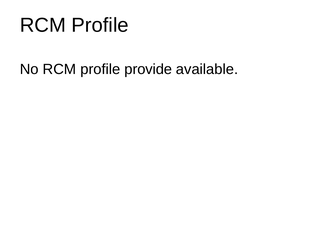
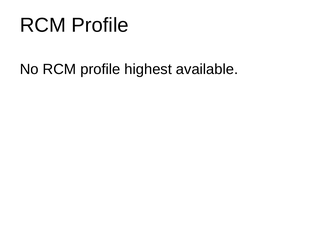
provide: provide -> highest (148, 69)
